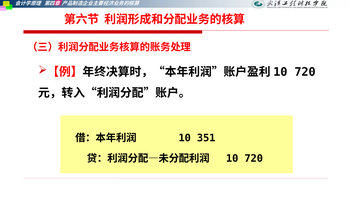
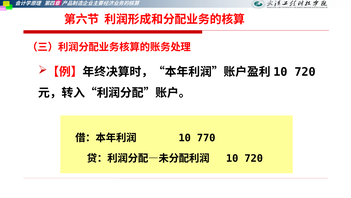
351: 351 -> 770 (206, 137)
